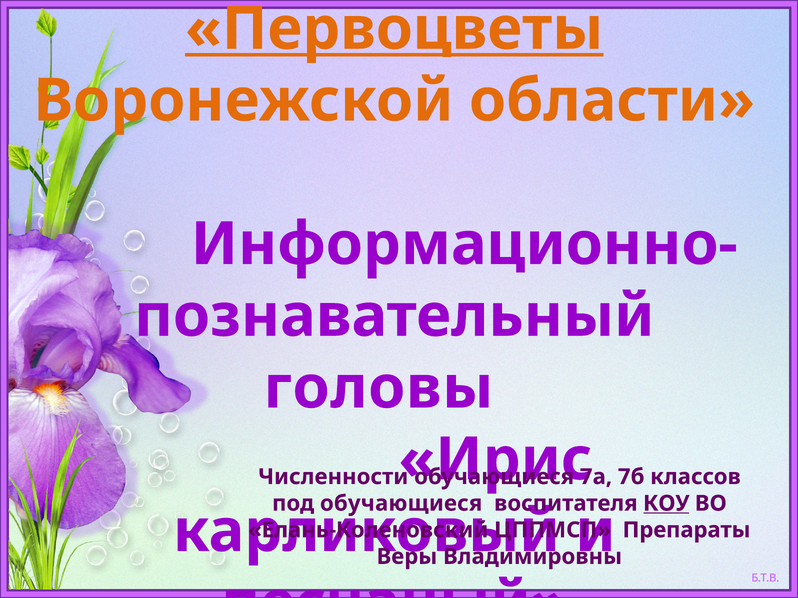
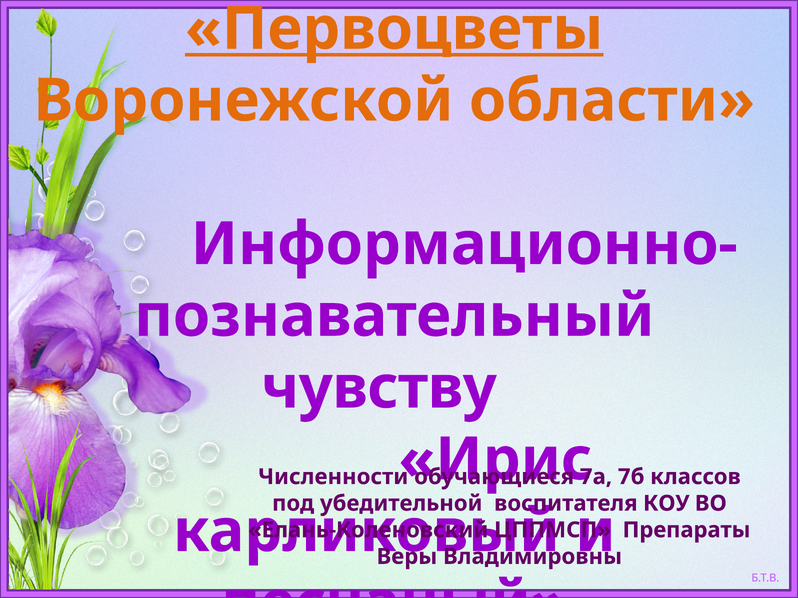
головы: головы -> чувству (379, 388)
под обучающиеся: обучающиеся -> убедительной (401, 504)
КОУ underline: present -> none (666, 504)
